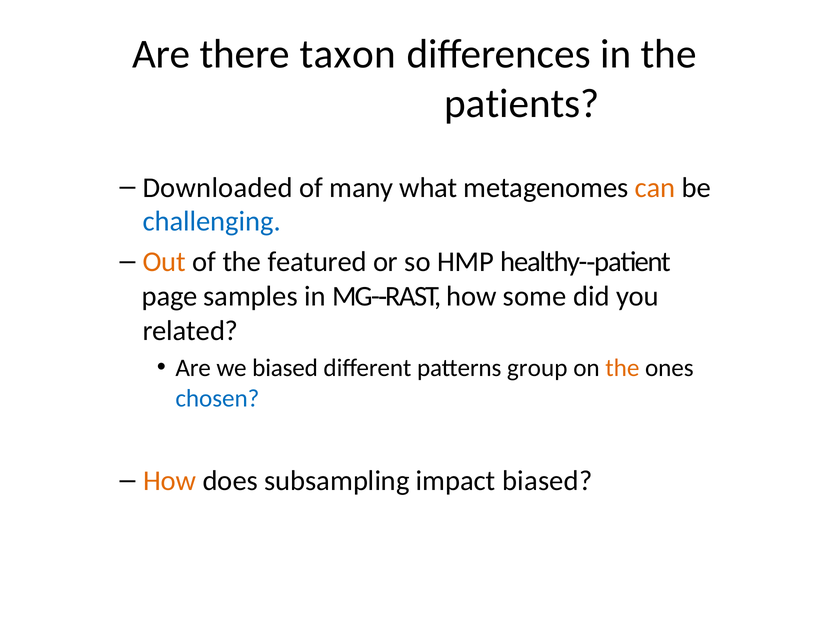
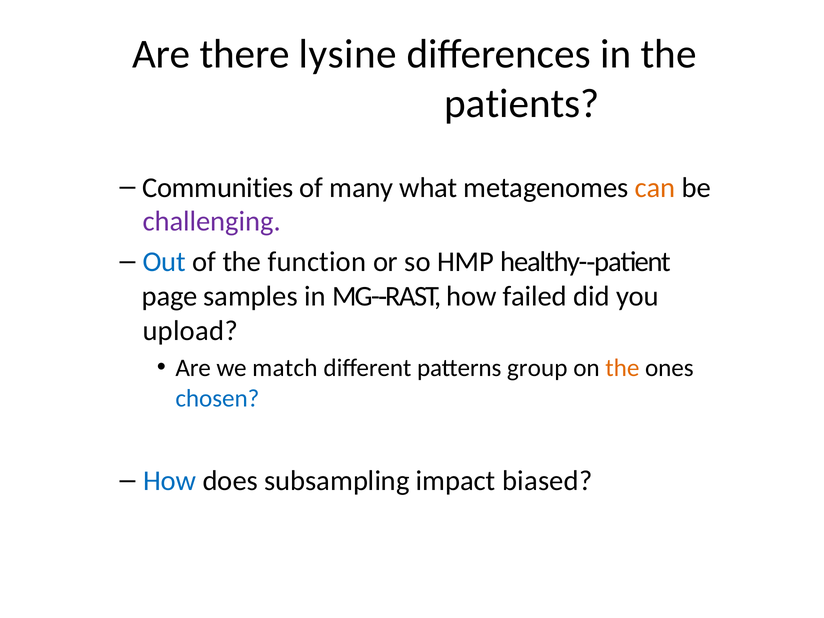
taxon: taxon -> lysine (348, 54)
Downloaded: Downloaded -> Communities (218, 188)
challenging colour: blue -> purple (212, 222)
Out colour: orange -> blue (164, 262)
featured: featured -> function (317, 262)
some: some -> failed (535, 296)
related: related -> upload (190, 331)
we biased: biased -> match (285, 368)
How colour: orange -> blue (170, 481)
